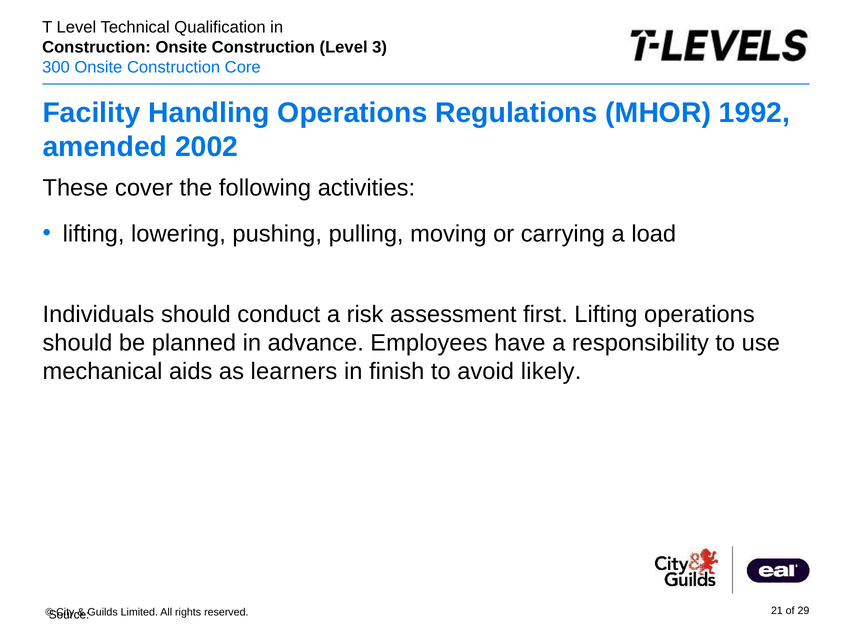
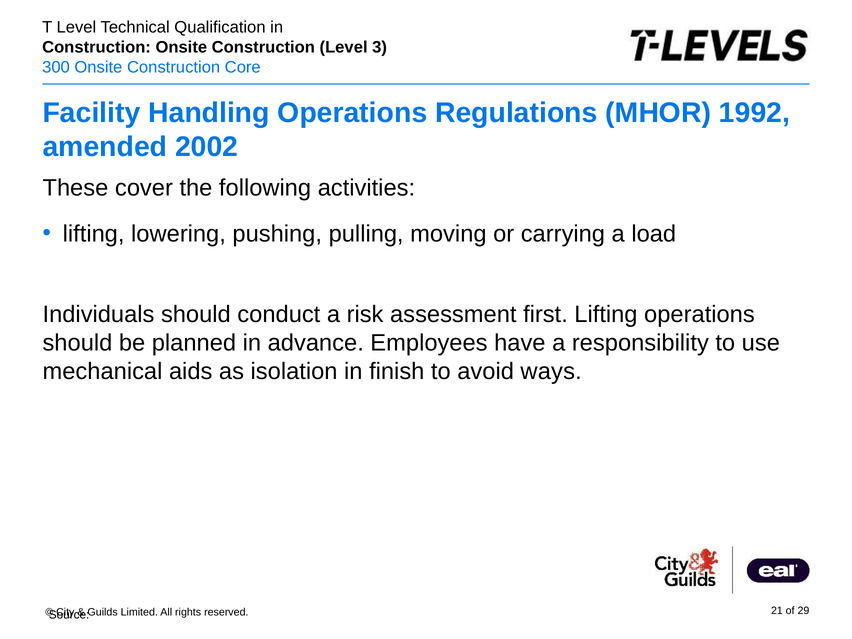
learners: learners -> isolation (294, 371)
likely: likely -> ways (551, 371)
